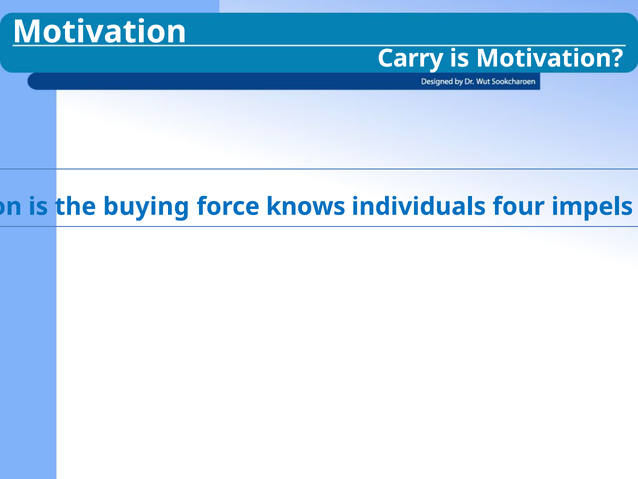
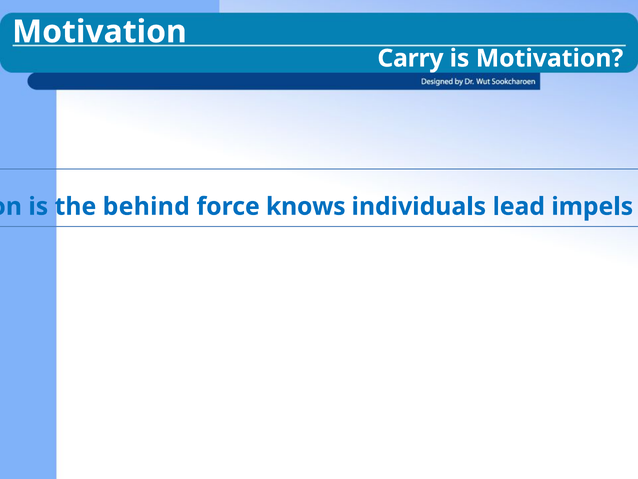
buying: buying -> behind (146, 206)
four: four -> lead (519, 206)
